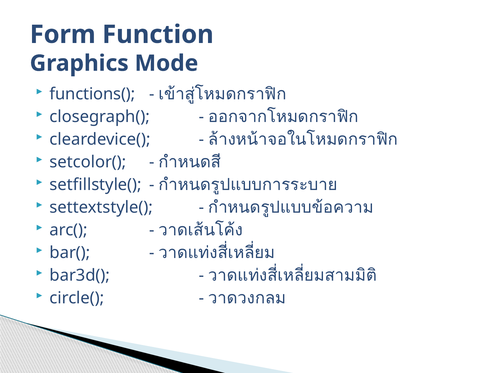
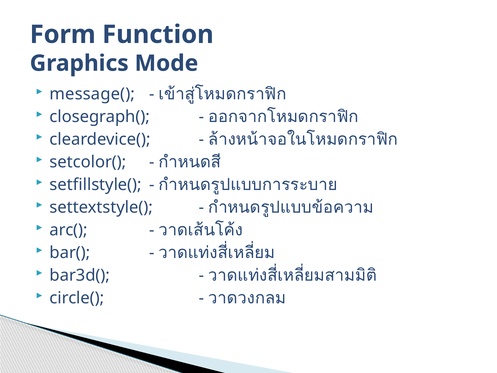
functions(: functions( -> message( (92, 94)
